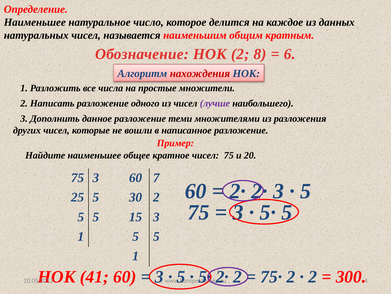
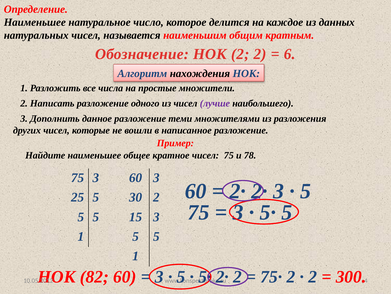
2 8: 8 -> 2 (260, 54)
нахождения colour: red -> black (200, 73)
20: 20 -> 78 (250, 155)
60 7: 7 -> 3 (156, 177)
41: 41 -> 82 (94, 276)
